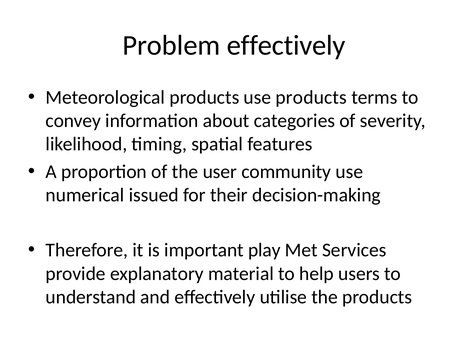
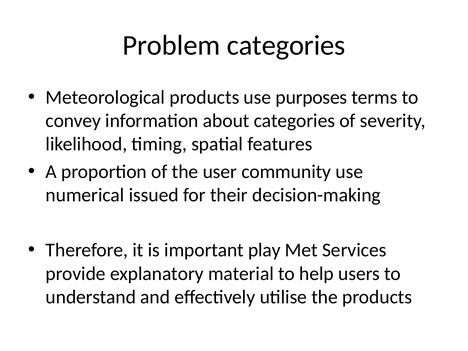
Problem effectively: effectively -> categories (286, 45)
use products: products -> purposes (311, 97)
